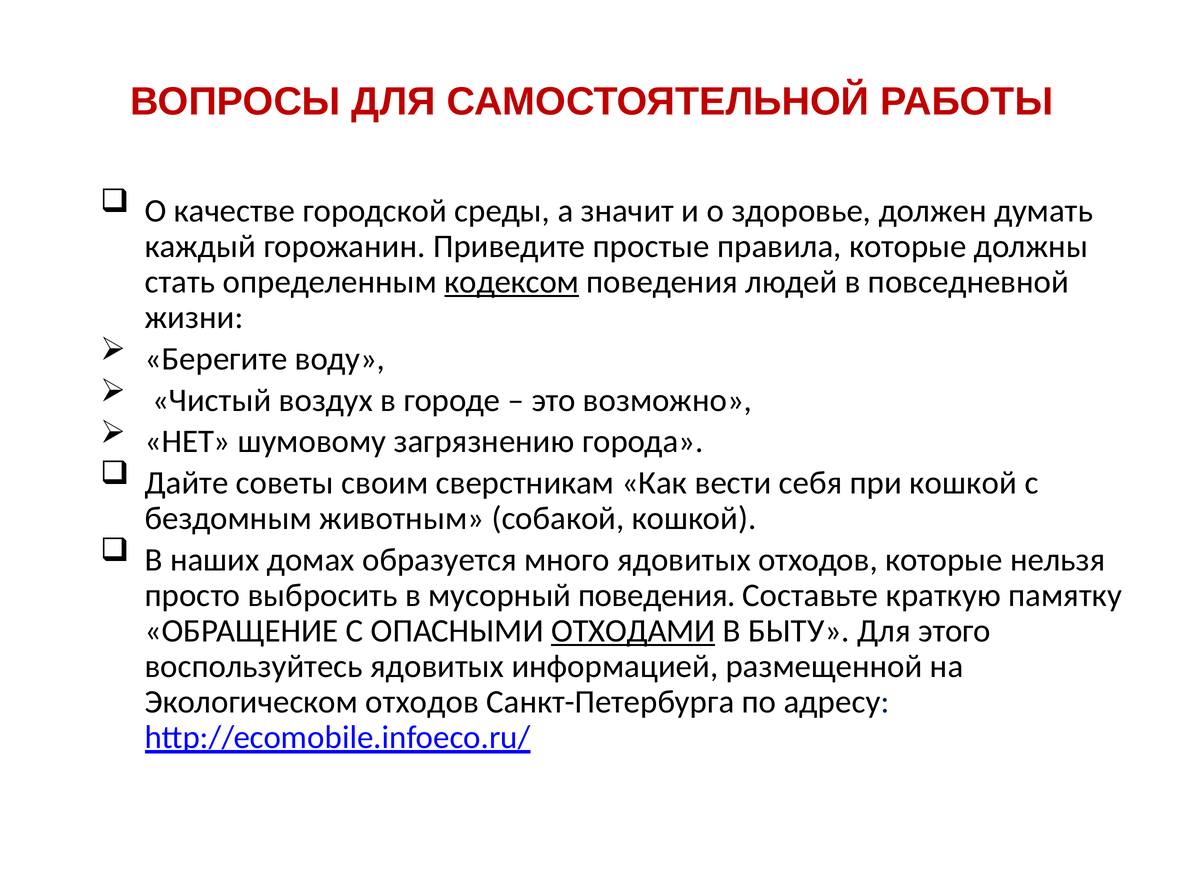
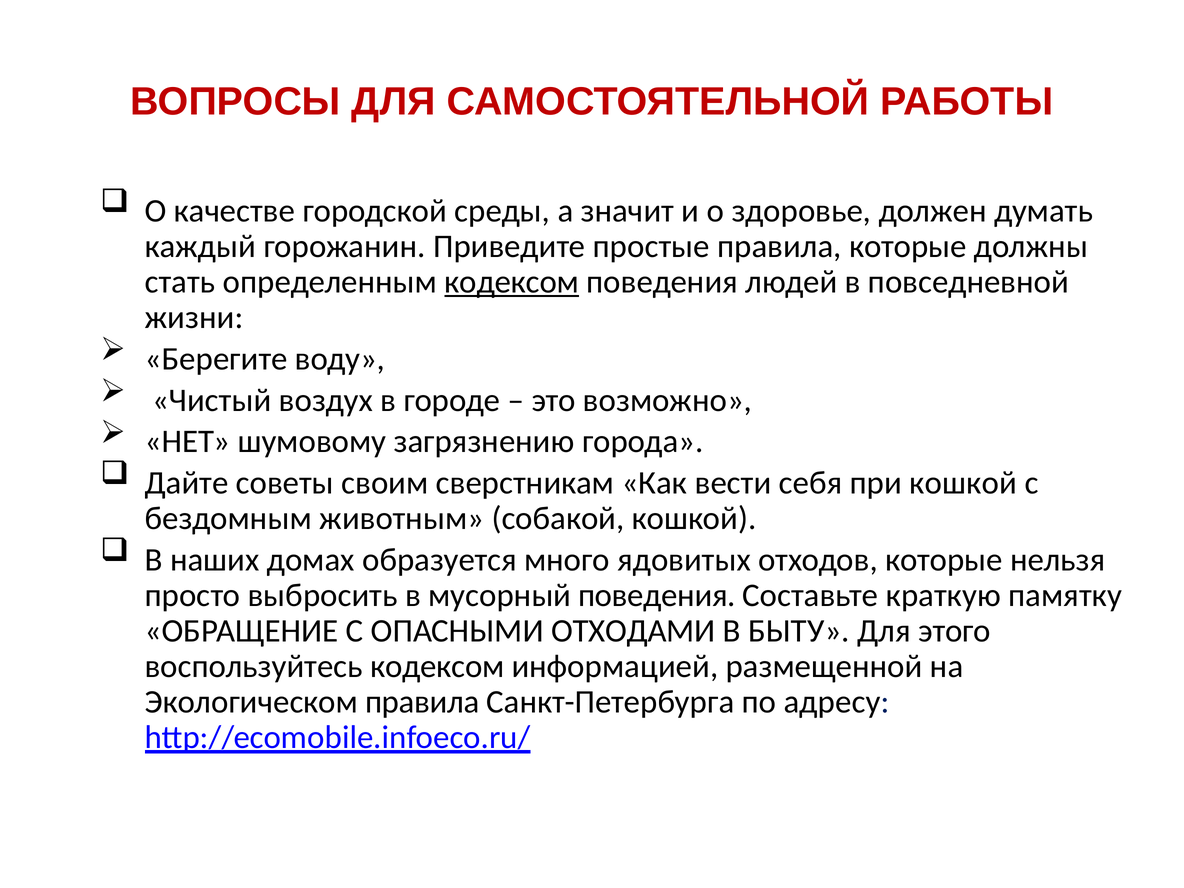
ОТХОДАМИ underline: present -> none (633, 631)
воспользуйтесь ядовитых: ядовитых -> кодексом (437, 666)
Экологическом отходов: отходов -> правила (422, 702)
